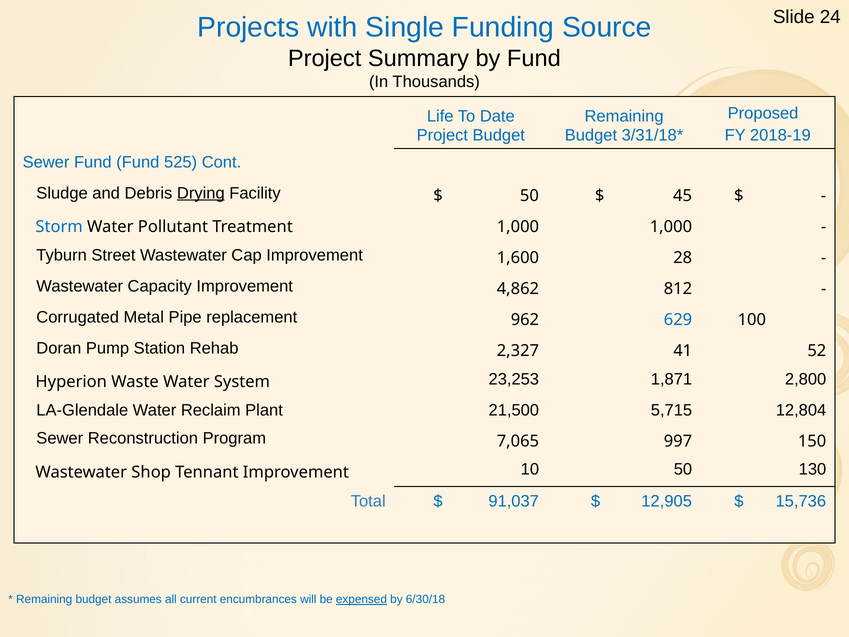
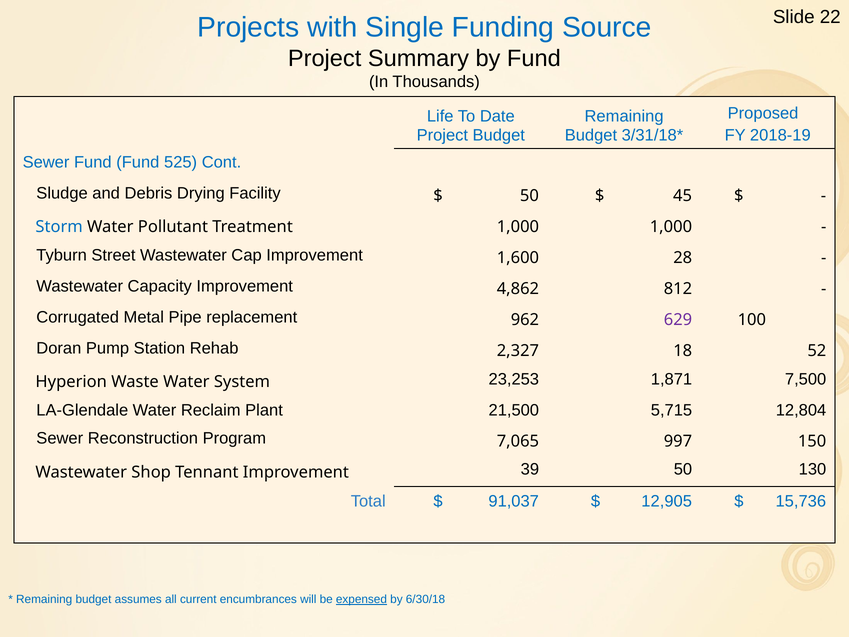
24: 24 -> 22 (830, 17)
Drying underline: present -> none (201, 193)
629 colour: blue -> purple (678, 320)
41: 41 -> 18 (683, 351)
2,800: 2,800 -> 7,500 (806, 379)
10: 10 -> 39 (530, 469)
